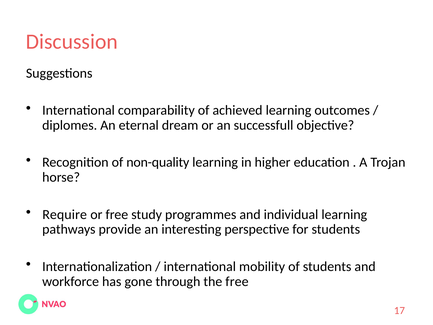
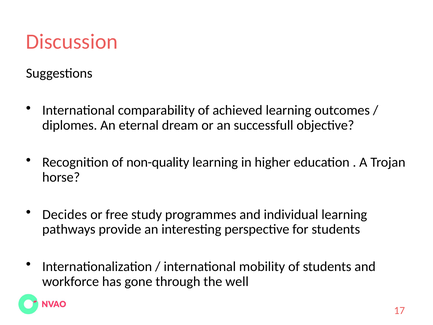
Require: Require -> Decides (65, 214)
the free: free -> well (237, 281)
